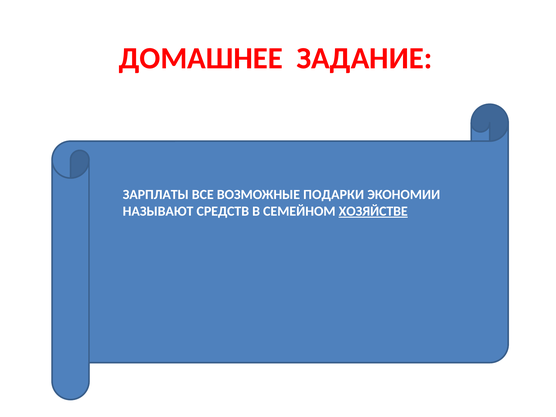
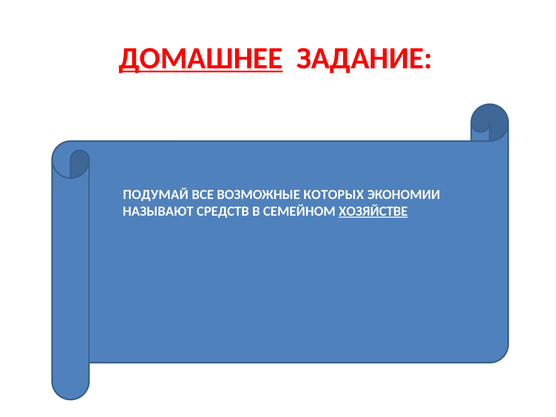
ДОМАШНЕЕ underline: none -> present (201, 58)
ЗАРПЛАТЫ: ЗАРПЛАТЫ -> ПОДУМАЙ (156, 194)
ПОДАРКИ: ПОДАРКИ -> КОТОРЫХ (334, 194)
